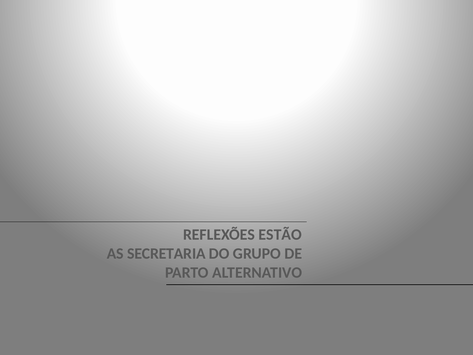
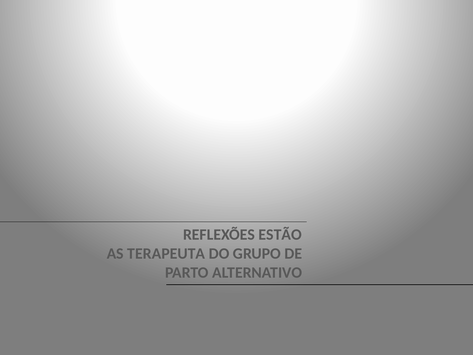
SECRETARIA: SECRETARIA -> TERAPEUTA (166, 254)
